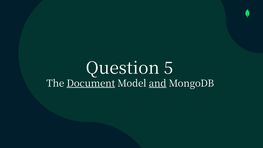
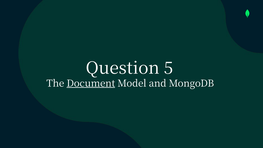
and underline: present -> none (158, 83)
